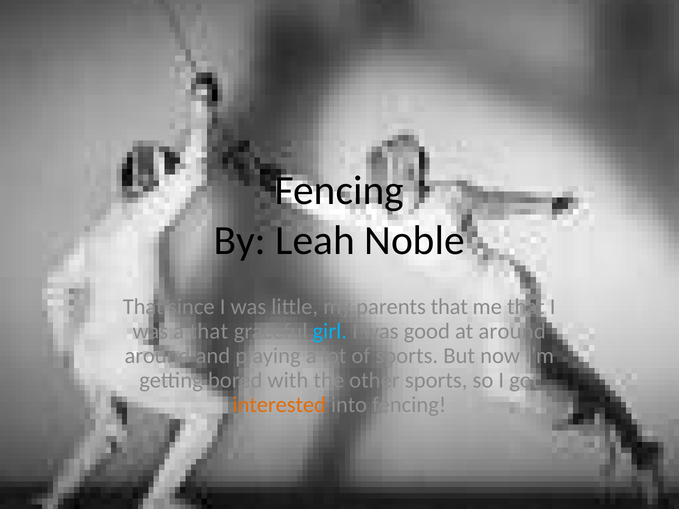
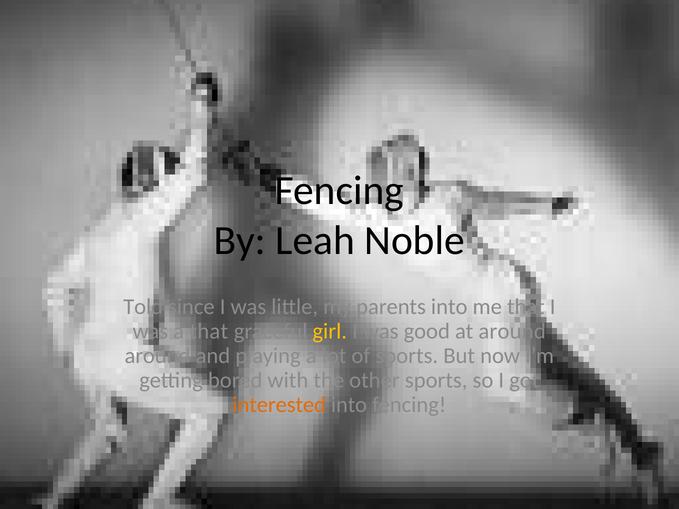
That: That -> Told (143, 307)
parents that: that -> into (449, 307)
girl colour: light blue -> yellow (330, 332)
